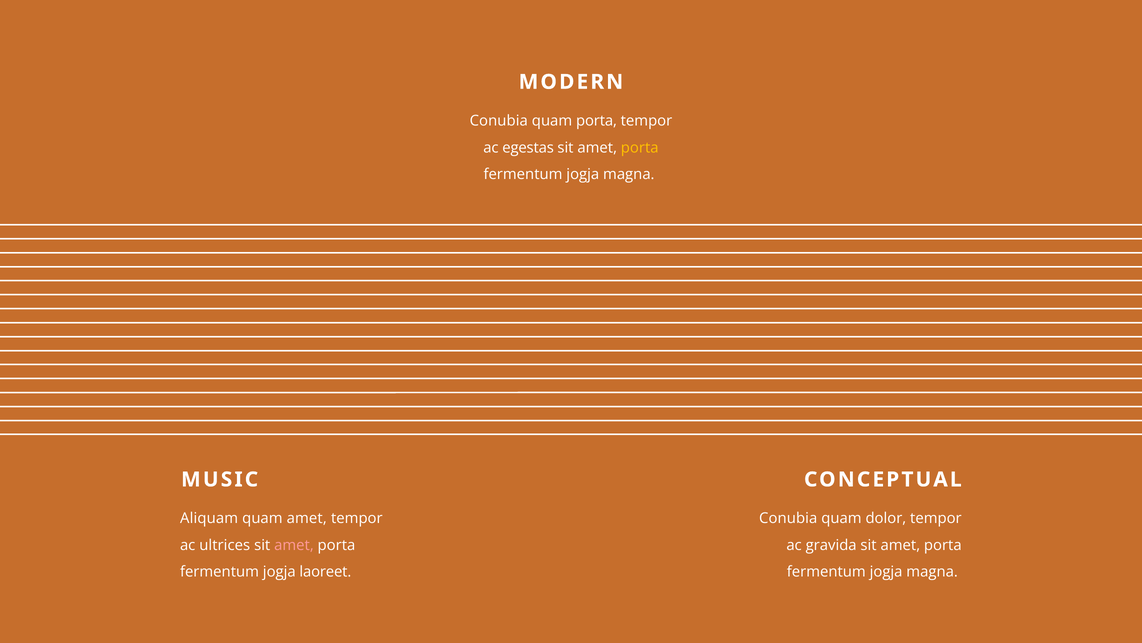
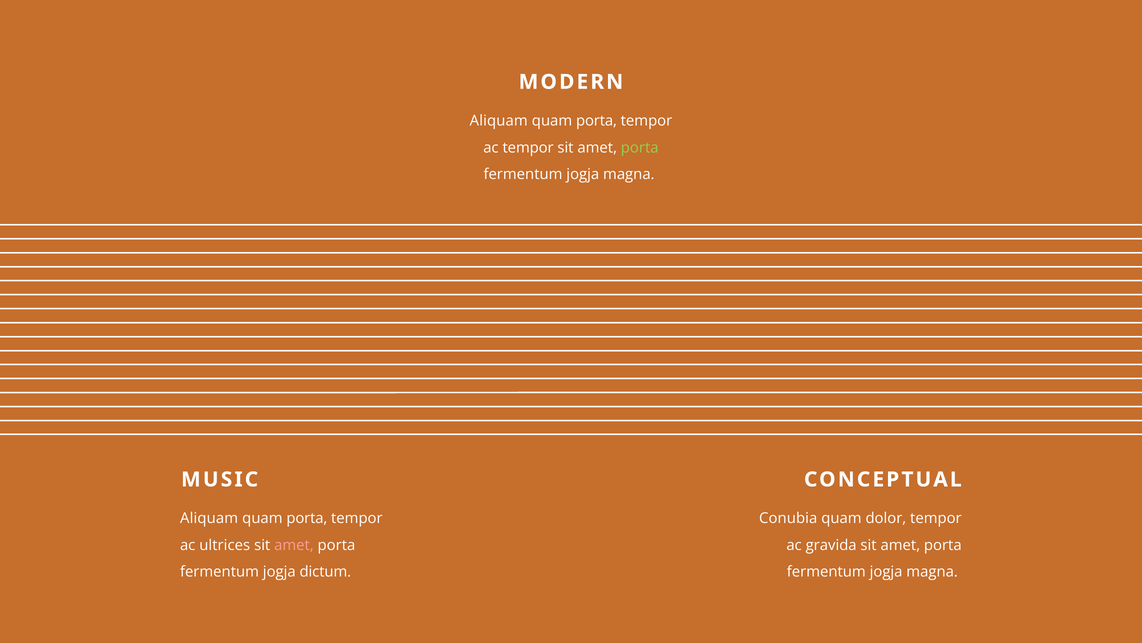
Conubia: Conubia -> Aliquam (499, 121)
ac egestas: egestas -> tempor (528, 147)
porta colour: yellow -> light green (640, 147)
amet: amet -> porta (307, 518)
laoreet: laoreet -> dictum (325, 571)
